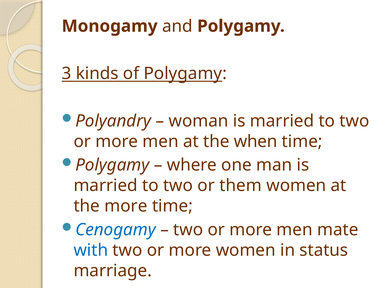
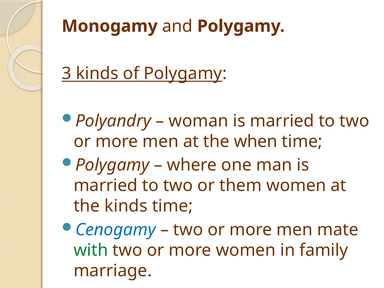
the more: more -> kinds (126, 206)
with colour: blue -> green (91, 250)
status: status -> family (324, 250)
